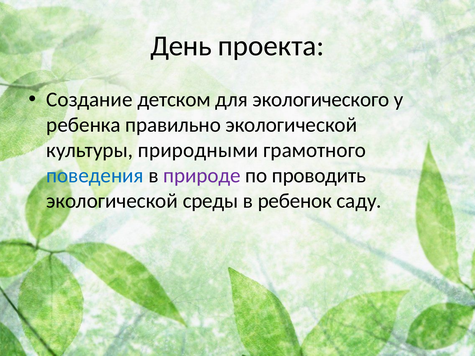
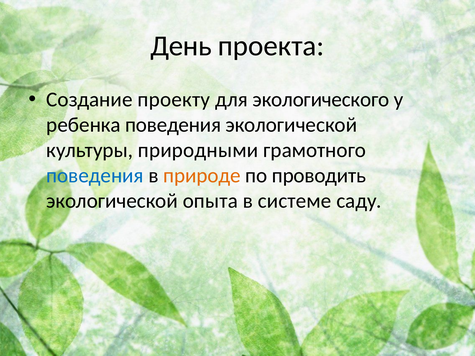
детском: детском -> проекту (174, 100)
ребенка правильно: правильно -> поведения (173, 125)
природе colour: purple -> orange (202, 176)
среды: среды -> опыта (210, 201)
ребенок: ребенок -> системе (295, 201)
